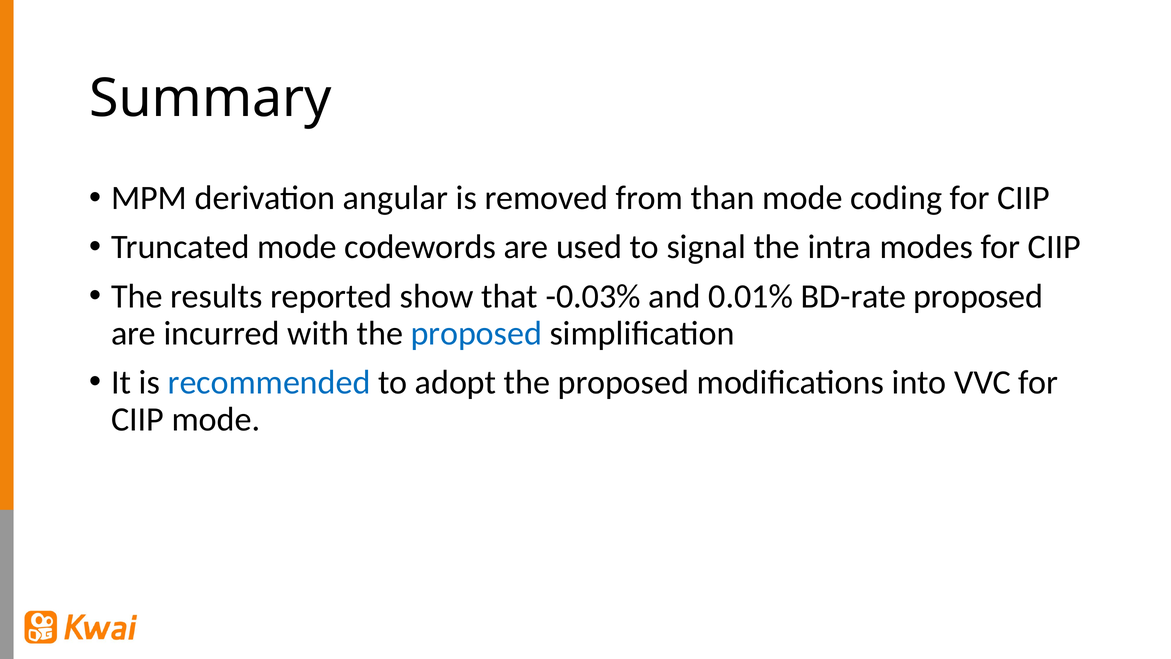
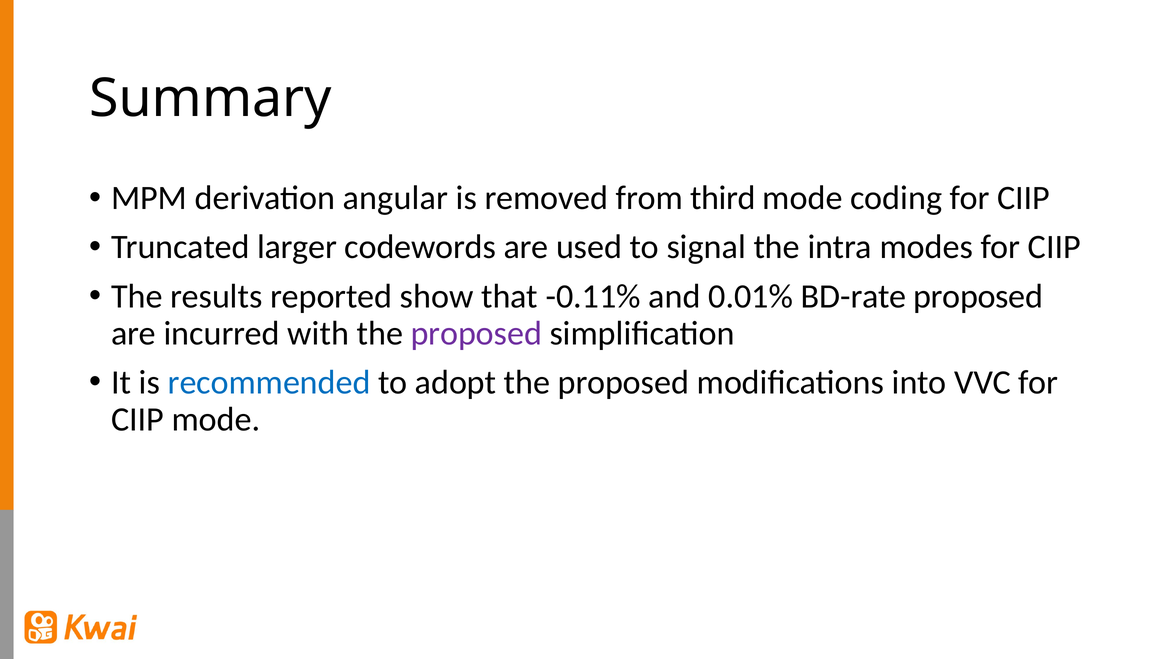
than: than -> third (723, 198)
Truncated mode: mode -> larger (297, 247)
-0.03%: -0.03% -> -0.11% (593, 296)
proposed colour: blue -> purple (476, 333)
